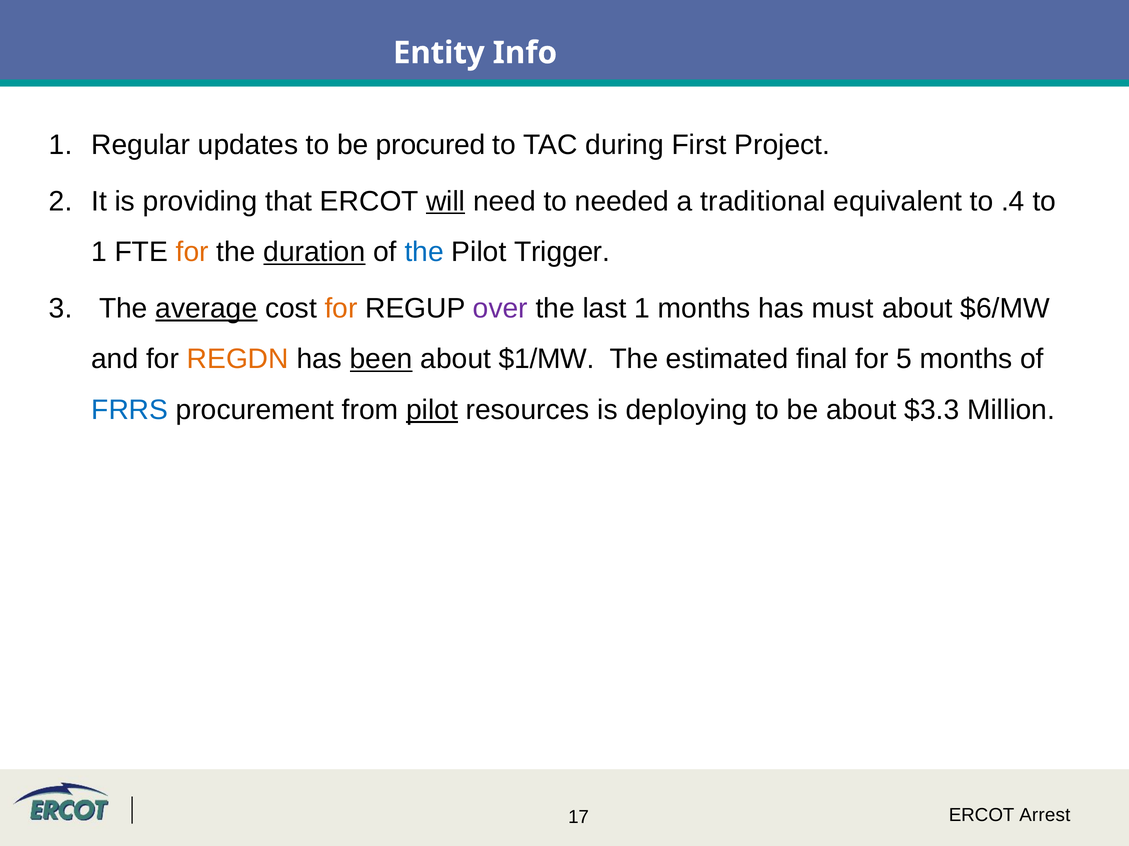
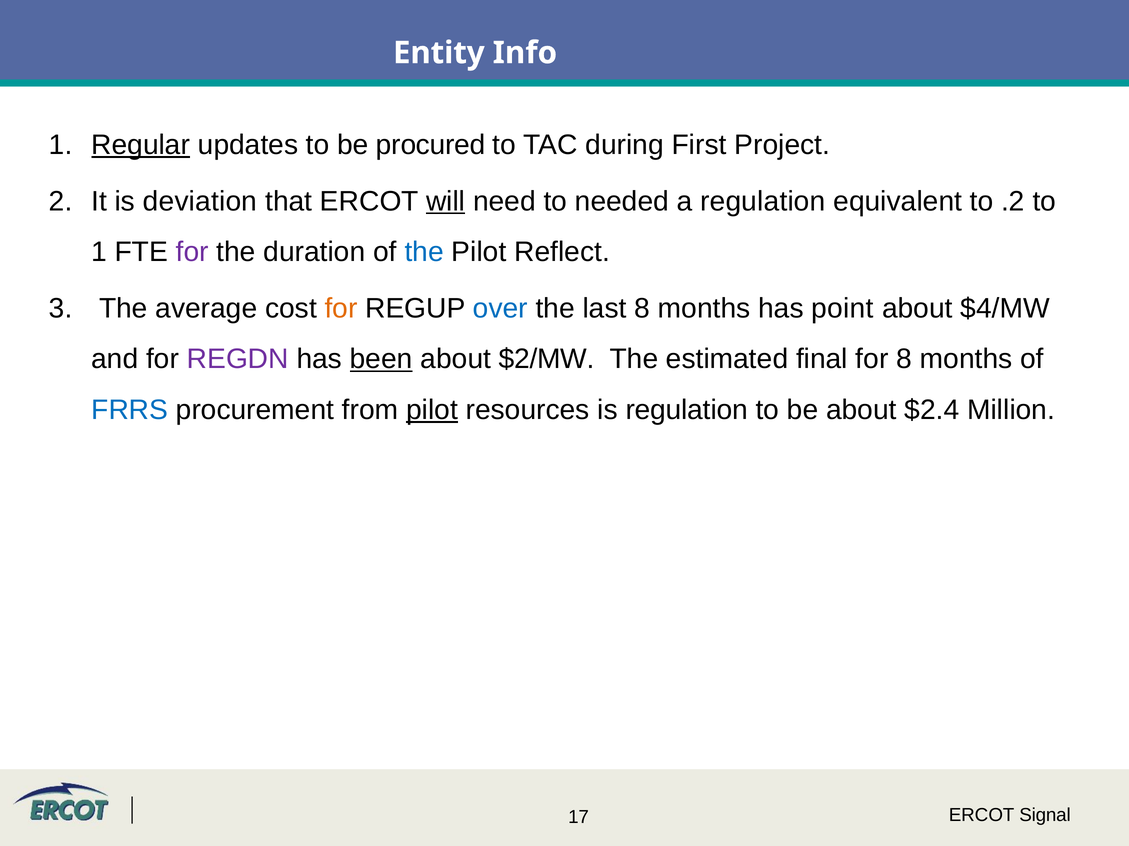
Regular underline: none -> present (141, 145)
providing: providing -> deviation (200, 201)
a traditional: traditional -> regulation (763, 201)
.4: .4 -> .2 (1013, 201)
for colour: orange -> purple (192, 252)
duration underline: present -> none (314, 252)
Trigger: Trigger -> Reflect (562, 252)
average underline: present -> none (206, 309)
over colour: purple -> blue (500, 309)
last 1: 1 -> 8 (642, 309)
must: must -> point (843, 309)
$6/MW: $6/MW -> $4/MW (1005, 309)
REGDN colour: orange -> purple (238, 359)
$1/MW: $1/MW -> $2/MW (547, 359)
for 5: 5 -> 8 (904, 359)
is deploying: deploying -> regulation (687, 410)
$3.3: $3.3 -> $2.4 (932, 410)
Arrest: Arrest -> Signal (1045, 816)
